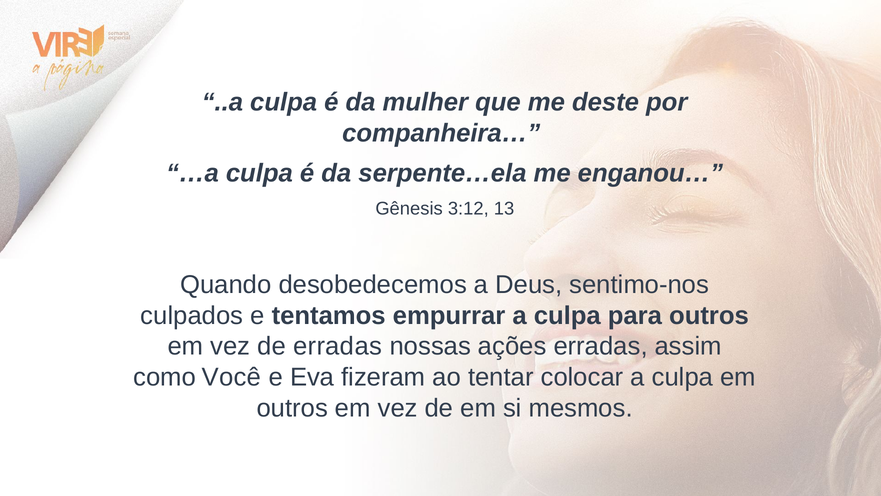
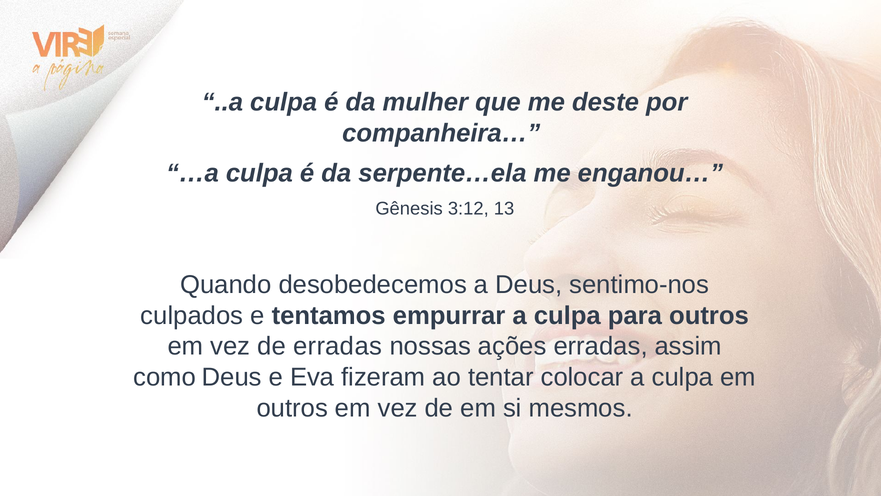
como Você: Você -> Deus (232, 377)
